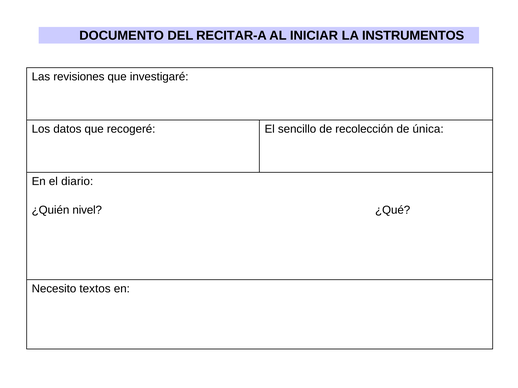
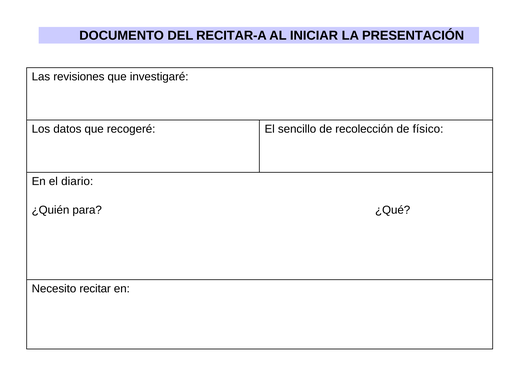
INSTRUMENTOS: INSTRUMENTOS -> PRESENTACIÓN (413, 36)
única: única -> físico (428, 129)
nivel: nivel -> para (87, 210)
textos: textos -> recitar (95, 289)
